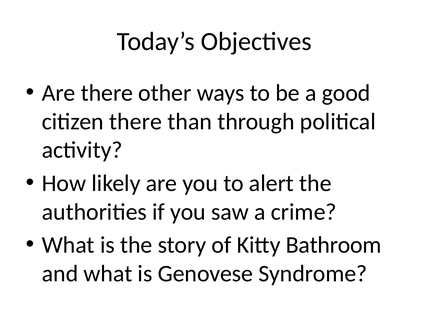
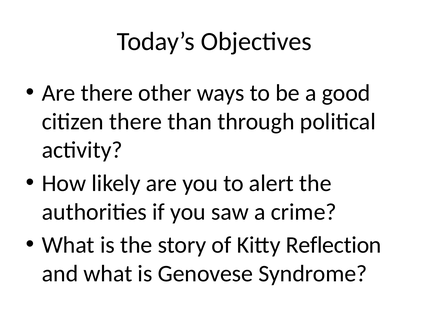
Bathroom: Bathroom -> Reflection (334, 246)
